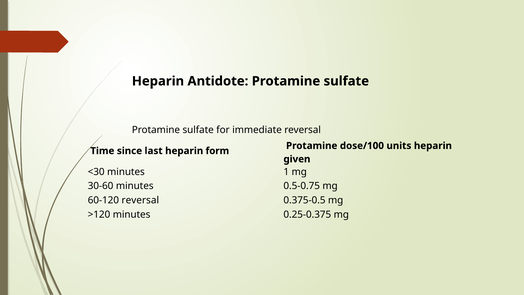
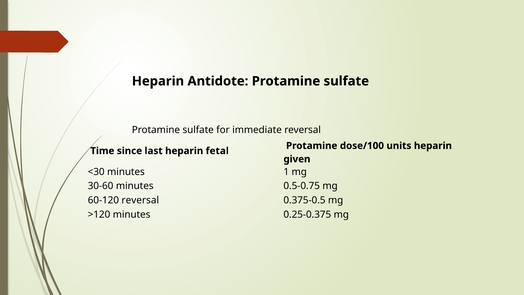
form: form -> fetal (217, 151)
